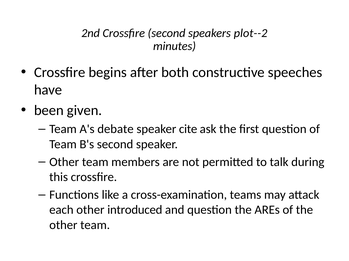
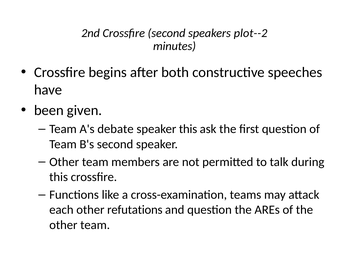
speaker cite: cite -> this (188, 129)
introduced: introduced -> refutations (135, 210)
